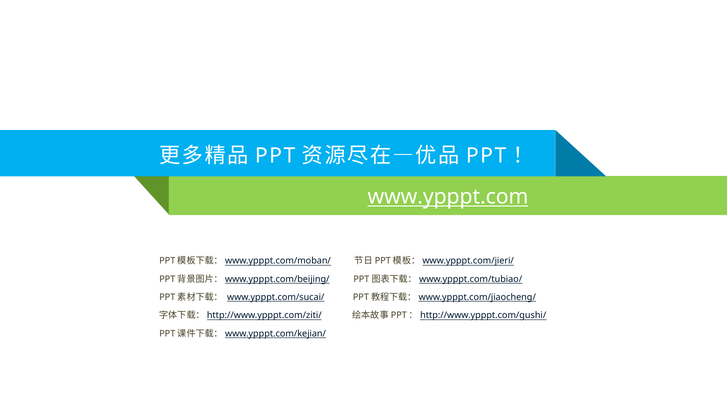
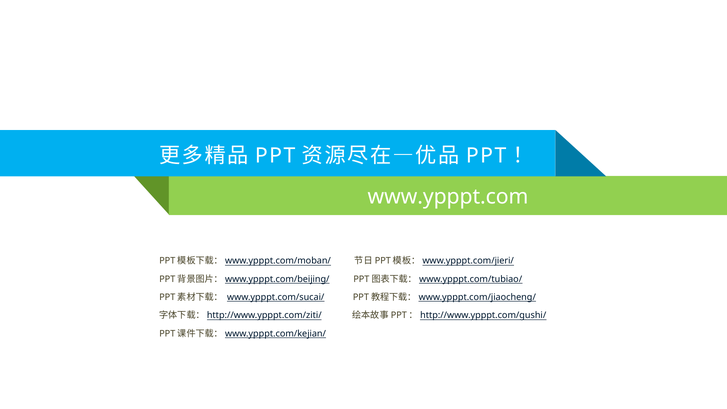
www.ypppt.com underline: present -> none (448, 197)
